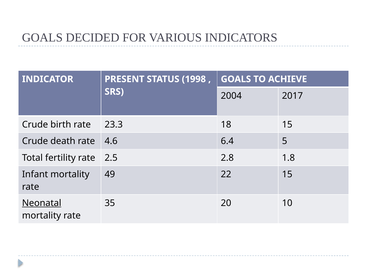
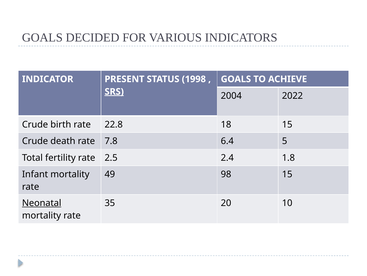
SRS underline: none -> present (114, 91)
2017: 2017 -> 2022 (292, 95)
23.3: 23.3 -> 22.8 (114, 124)
4.6: 4.6 -> 7.8 (111, 141)
2.8: 2.8 -> 2.4 (227, 157)
22: 22 -> 98 (226, 174)
